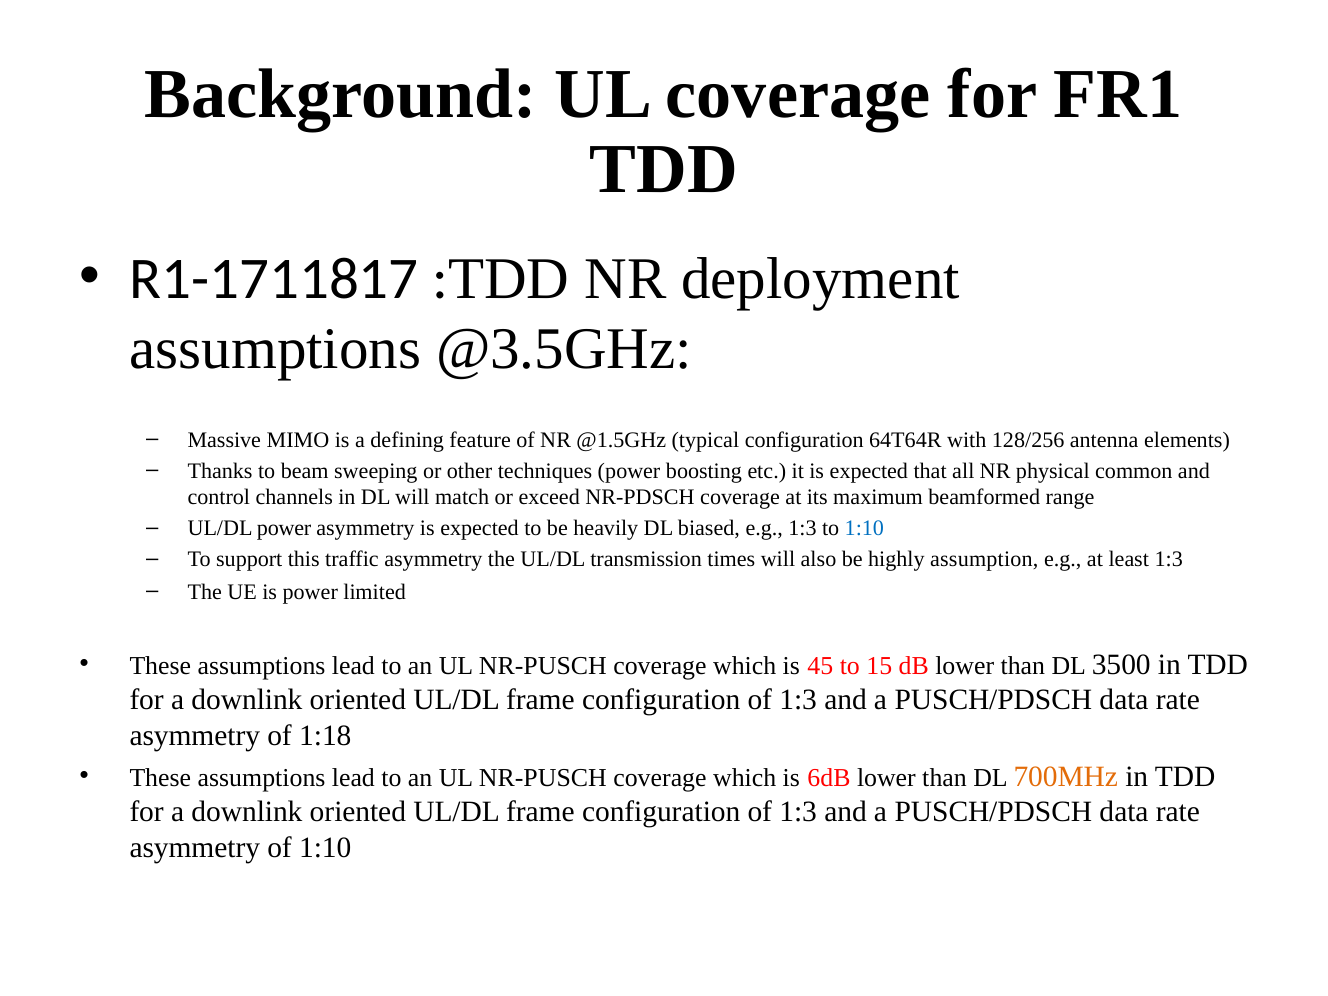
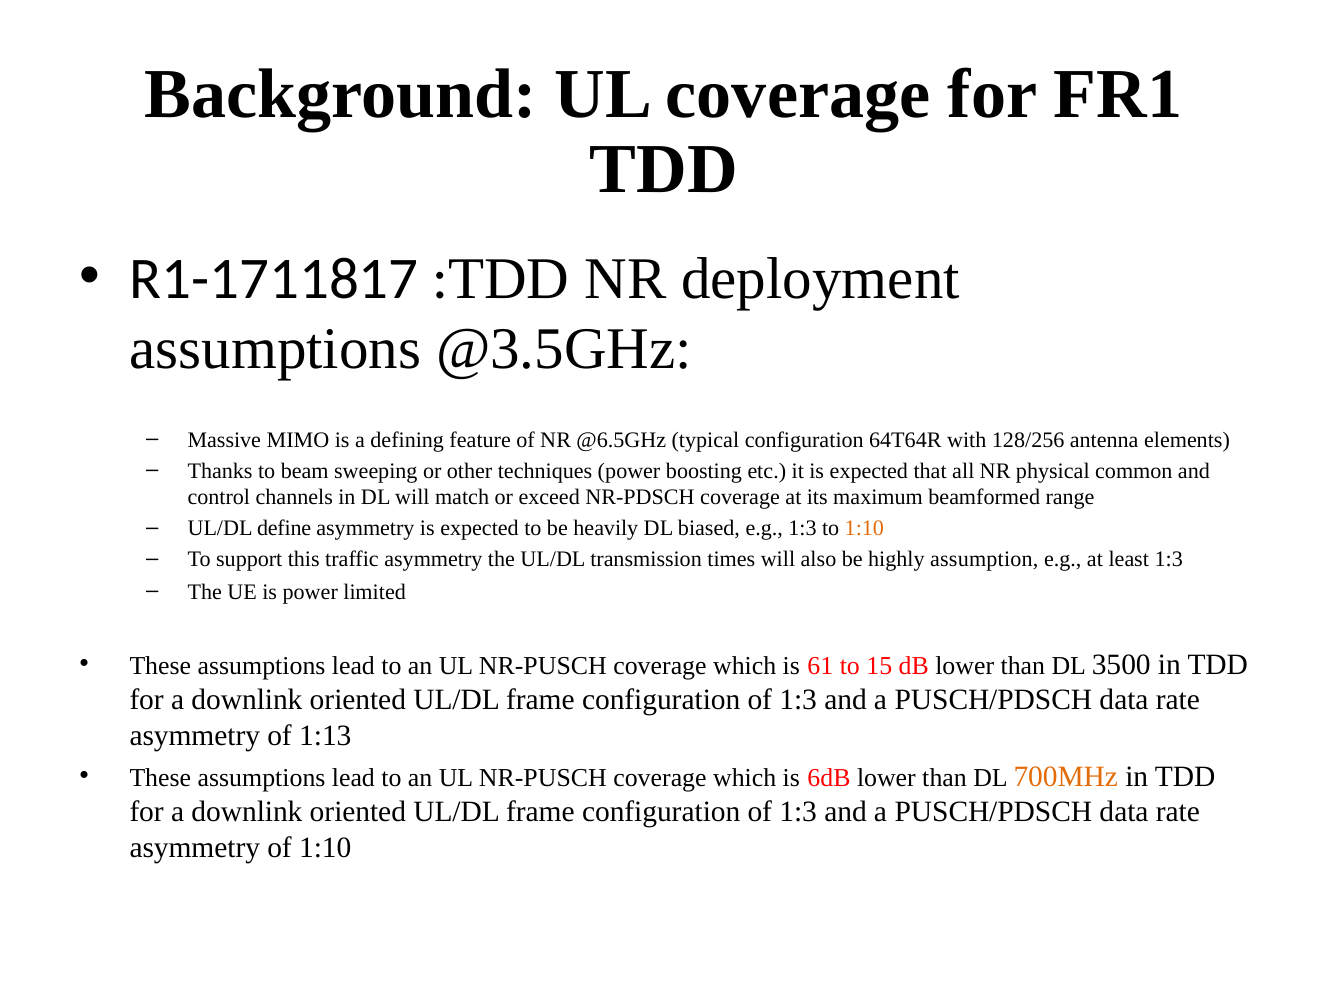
@1.5GHz: @1.5GHz -> @6.5GHz (621, 440)
UL/DL power: power -> define (284, 528)
1:10 colour: blue -> orange (864, 528)
45: 45 -> 61 (820, 666)
1:18: 1:18 -> 1:13 (325, 735)
